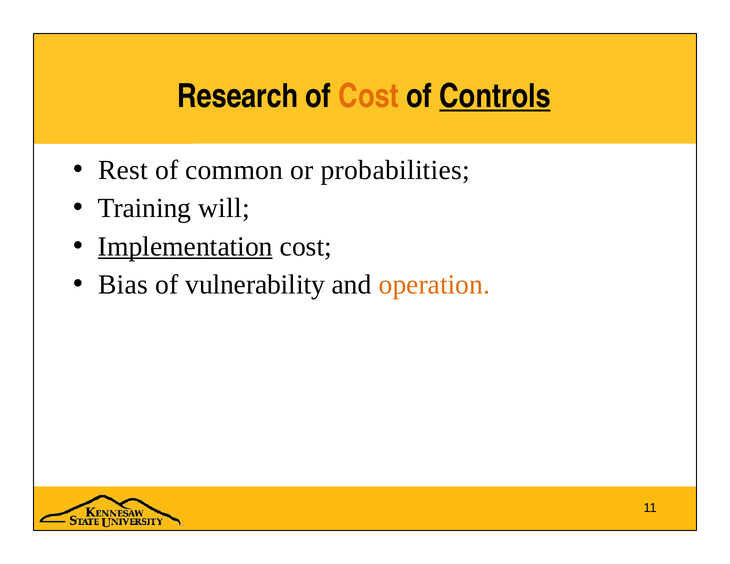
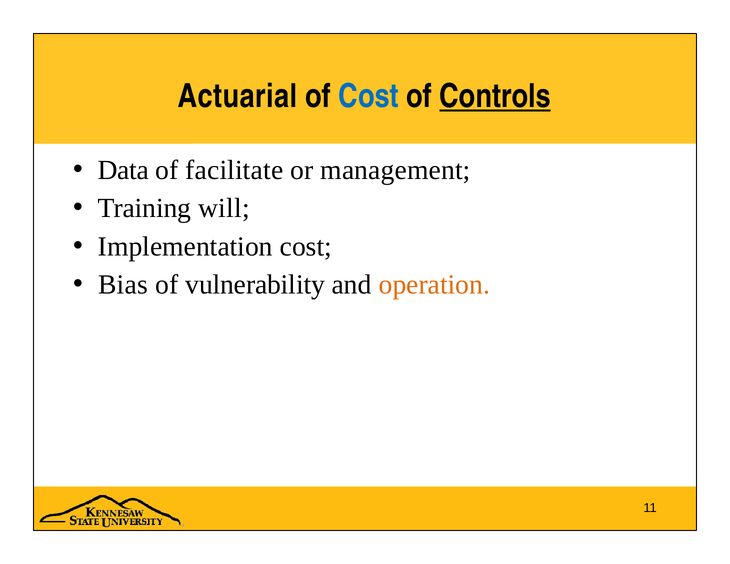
Research: Research -> Actuarial (238, 96)
Cost colour: orange -> blue (369, 96)
Rest: Rest -> Data (123, 170)
common: common -> facilitate (234, 170)
probabilities: probabilities -> management (396, 170)
Implementation underline: present -> none (185, 247)
